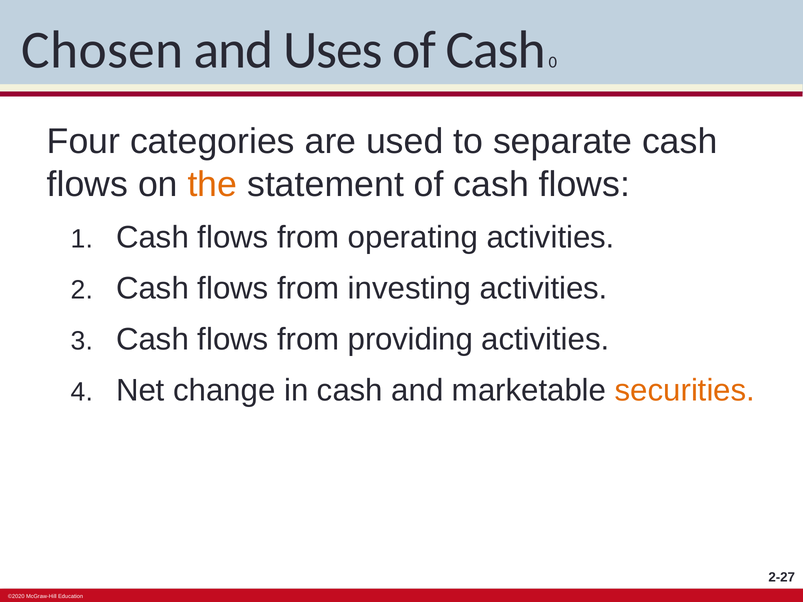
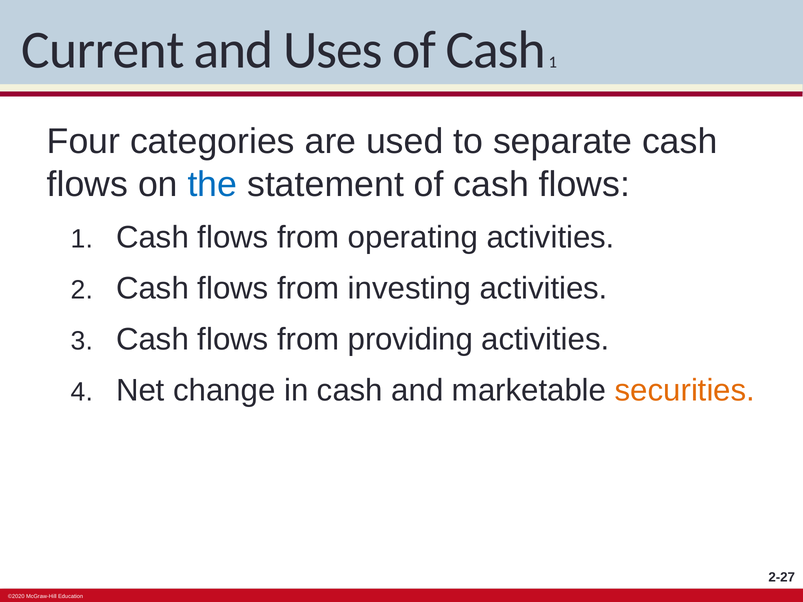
Chosen: Chosen -> Current (103, 50)
Cash 0: 0 -> 1 (553, 62)
the colour: orange -> blue (212, 184)
